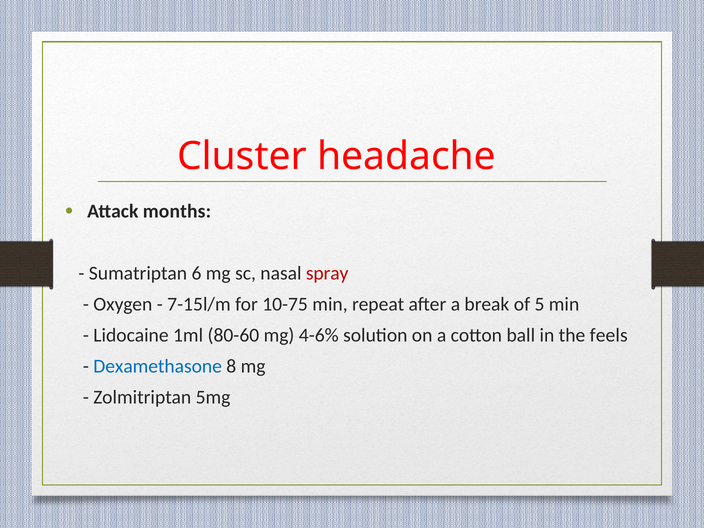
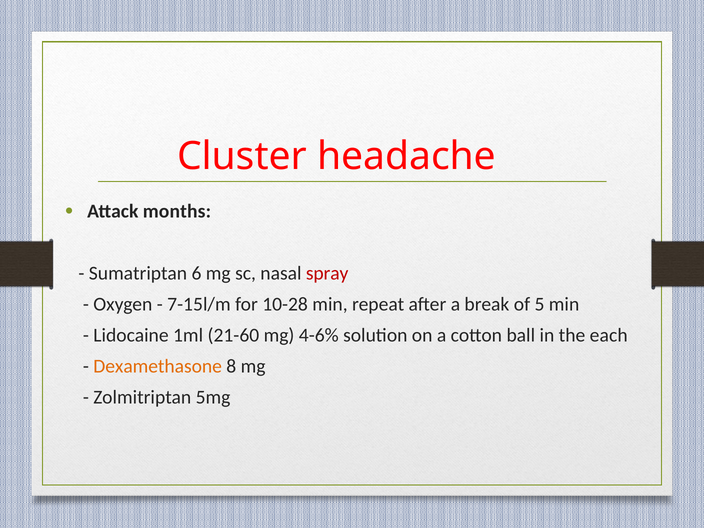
10-75: 10-75 -> 10-28 (285, 304)
80-60: 80-60 -> 21-60 (233, 335)
feels: feels -> each (609, 335)
Dexamethasone colour: blue -> orange (158, 366)
